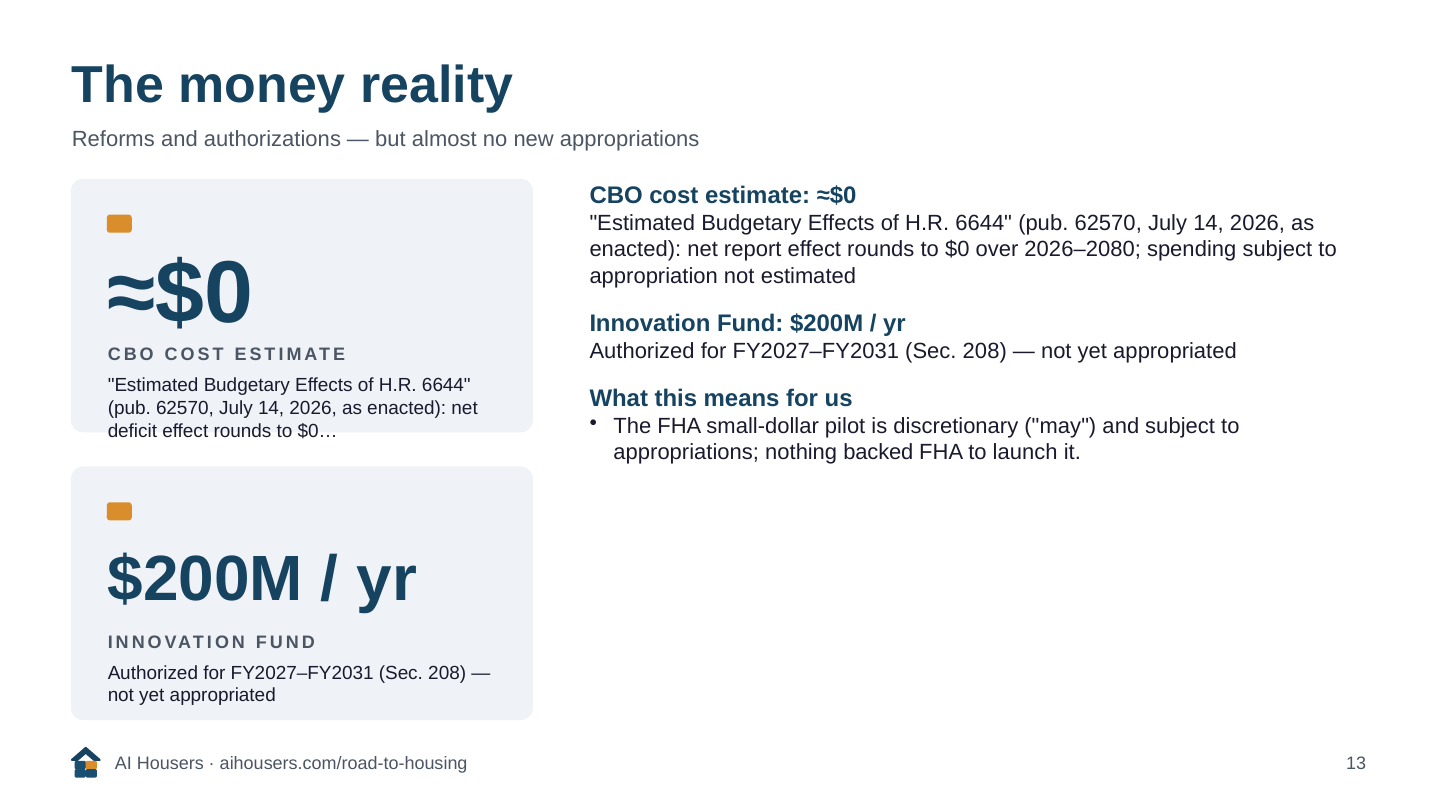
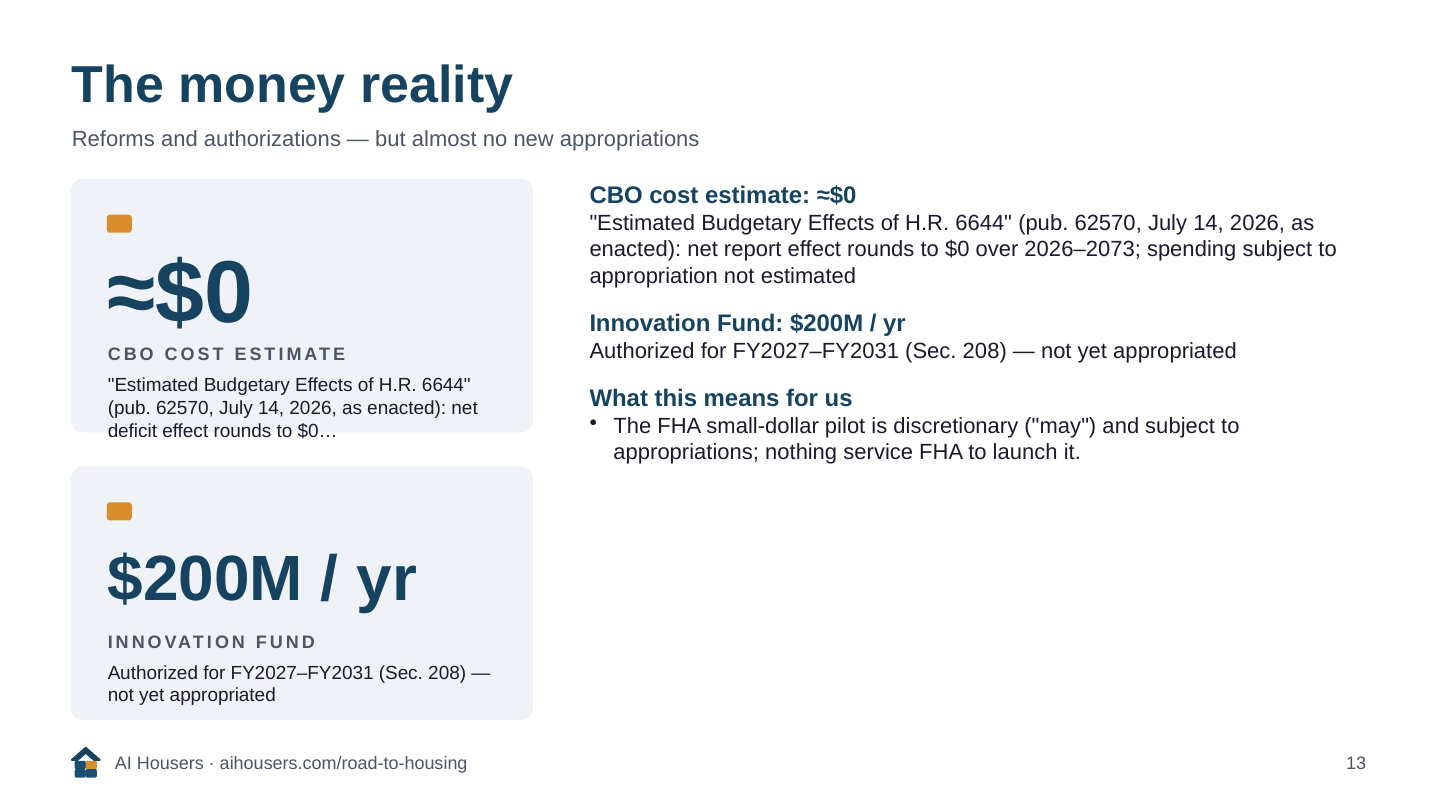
2026–2080: 2026–2080 -> 2026–2073 (1083, 250)
backed: backed -> service (878, 453)
